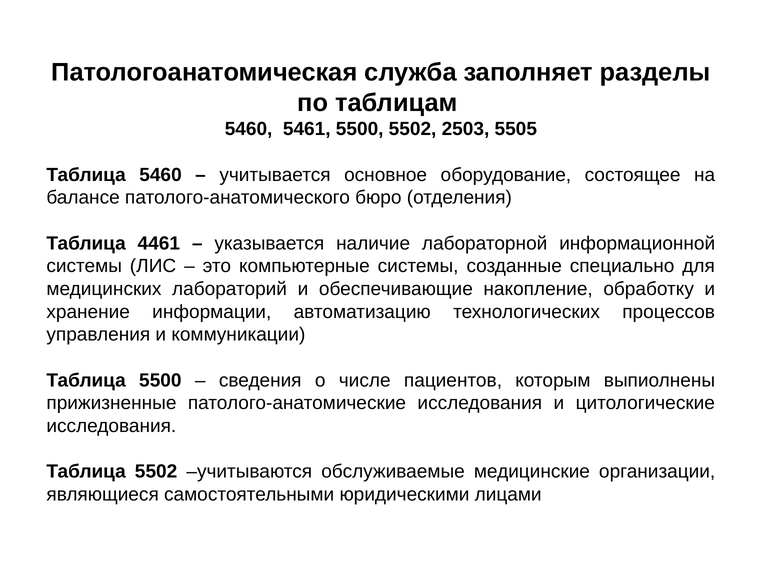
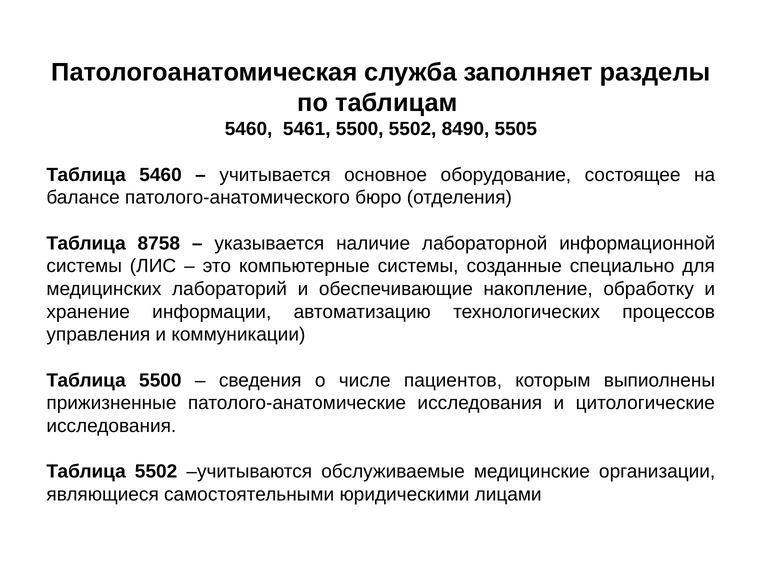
2503: 2503 -> 8490 (465, 129)
4461: 4461 -> 8758 (159, 243)
